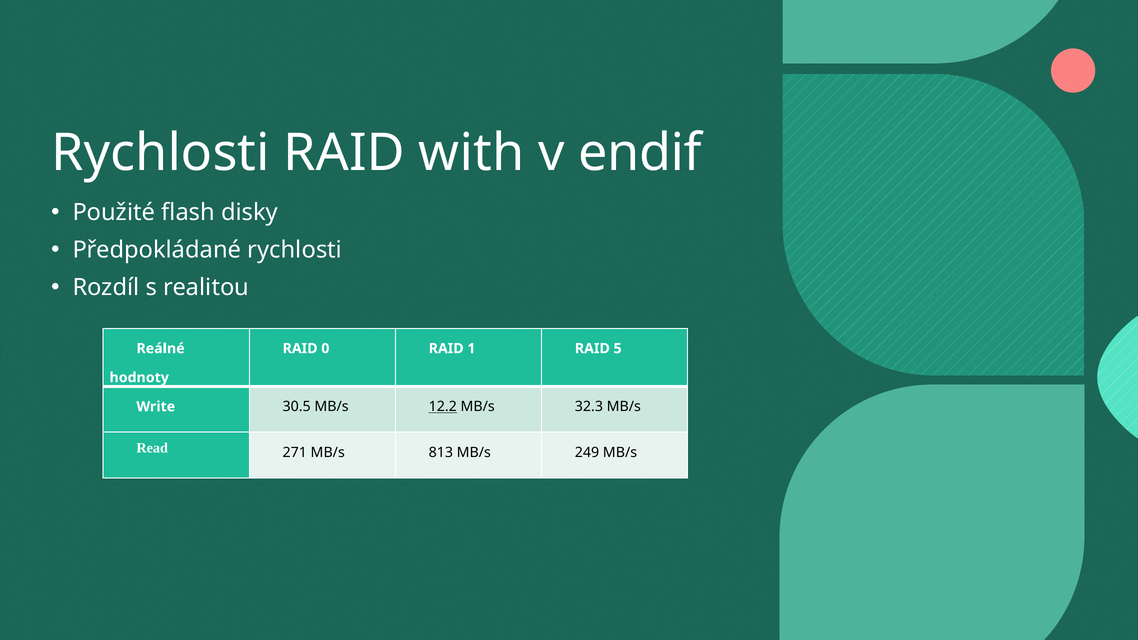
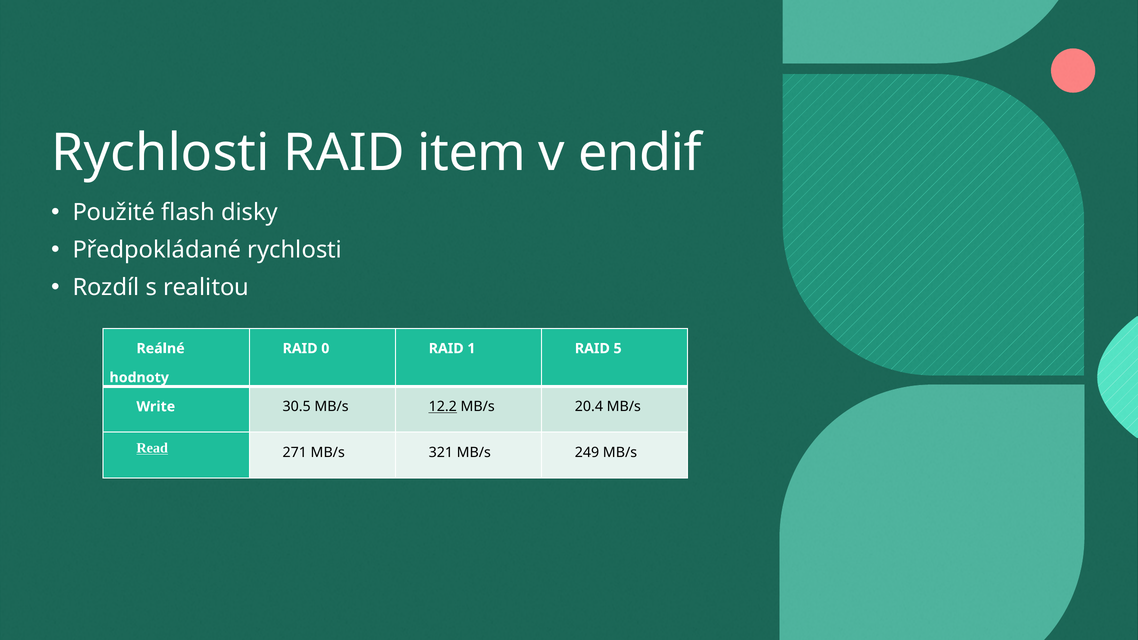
with: with -> item (472, 153)
32.3: 32.3 -> 20.4 (589, 407)
Read underline: none -> present (152, 448)
813: 813 -> 321 (441, 452)
